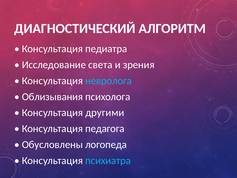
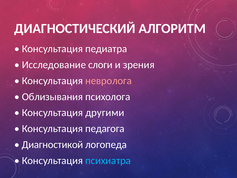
света: света -> слоги (100, 65)
невролога colour: light blue -> pink (109, 81)
Обусловлены: Обусловлены -> Диагностикой (52, 144)
